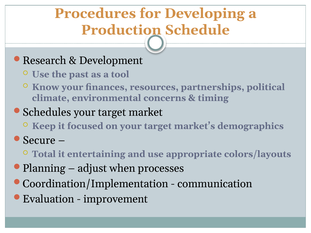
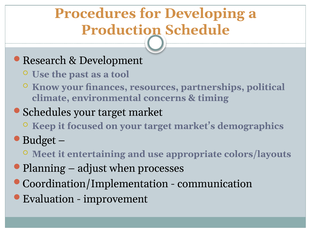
Secure: Secure -> Budget (39, 141)
Total: Total -> Meet (44, 154)
